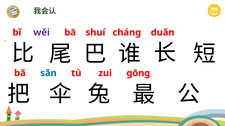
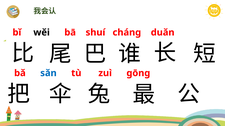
wěi colour: purple -> black (42, 33)
